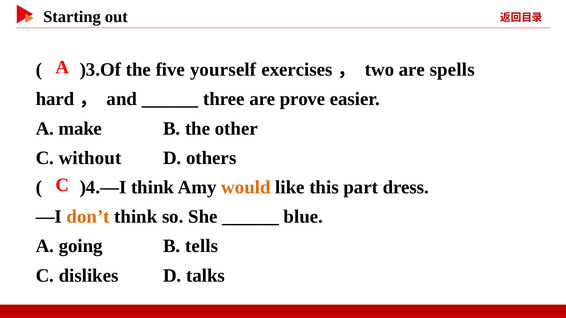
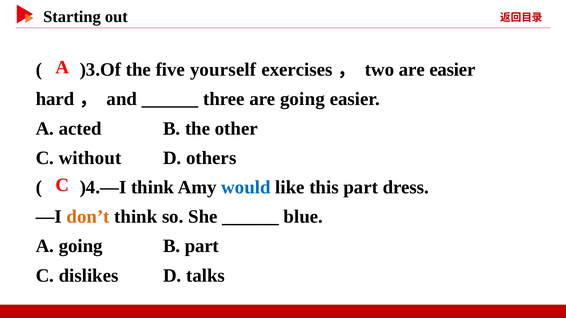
are spells: spells -> easier (452, 70)
are prove: prove -> going (302, 99)
make: make -> acted (80, 129)
would colour: orange -> blue (246, 187)
B tells: tells -> part (202, 246)
